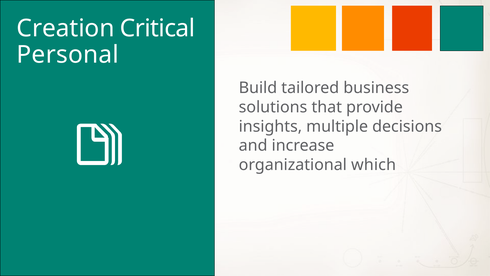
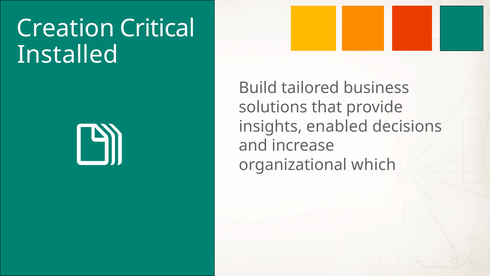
Personal: Personal -> Installed (68, 55)
multiple: multiple -> enabled (337, 126)
